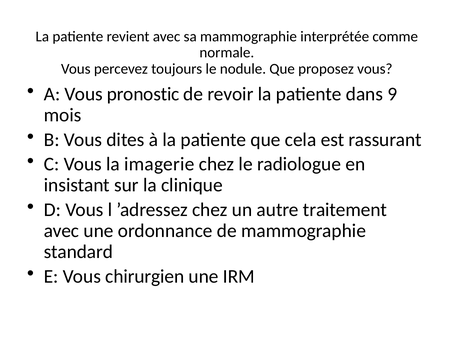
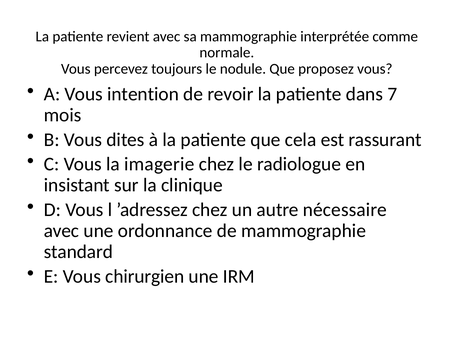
pronostic: pronostic -> intention (143, 94)
9: 9 -> 7 (392, 94)
traitement: traitement -> nécessaire (345, 209)
